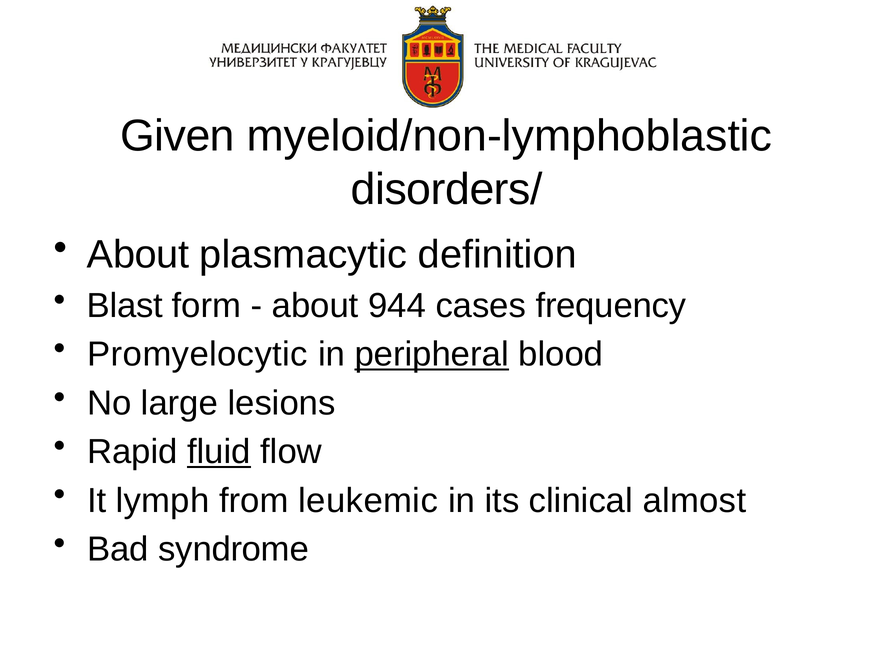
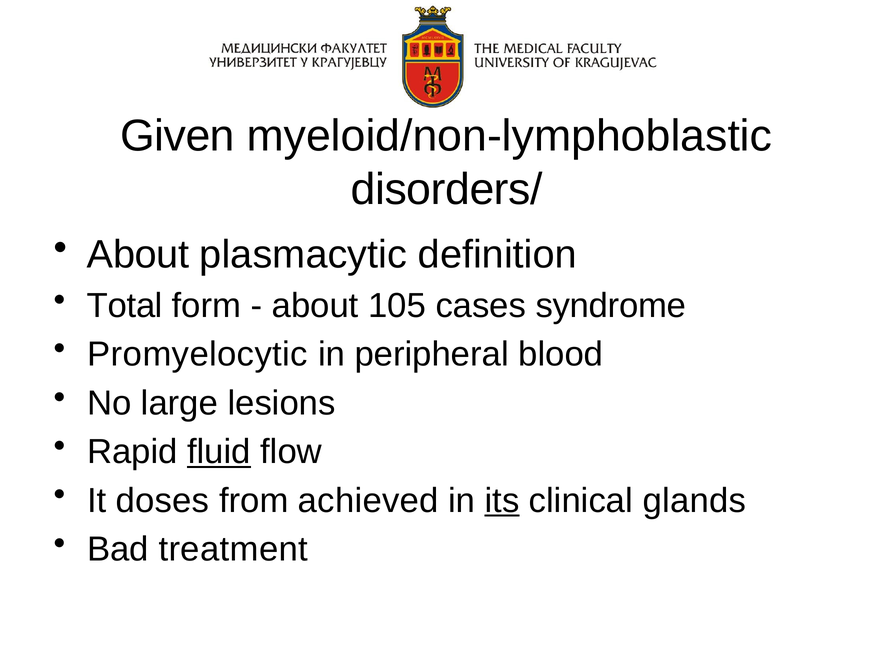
Blast: Blast -> Total (125, 306)
944: 944 -> 105 (397, 306)
frequency: frequency -> syndrome (611, 306)
peripheral underline: present -> none (432, 354)
lymph: lymph -> doses (163, 500)
leukemic: leukemic -> achieved (368, 500)
its underline: none -> present (502, 500)
almost: almost -> glands (694, 500)
syndrome: syndrome -> treatment (233, 549)
